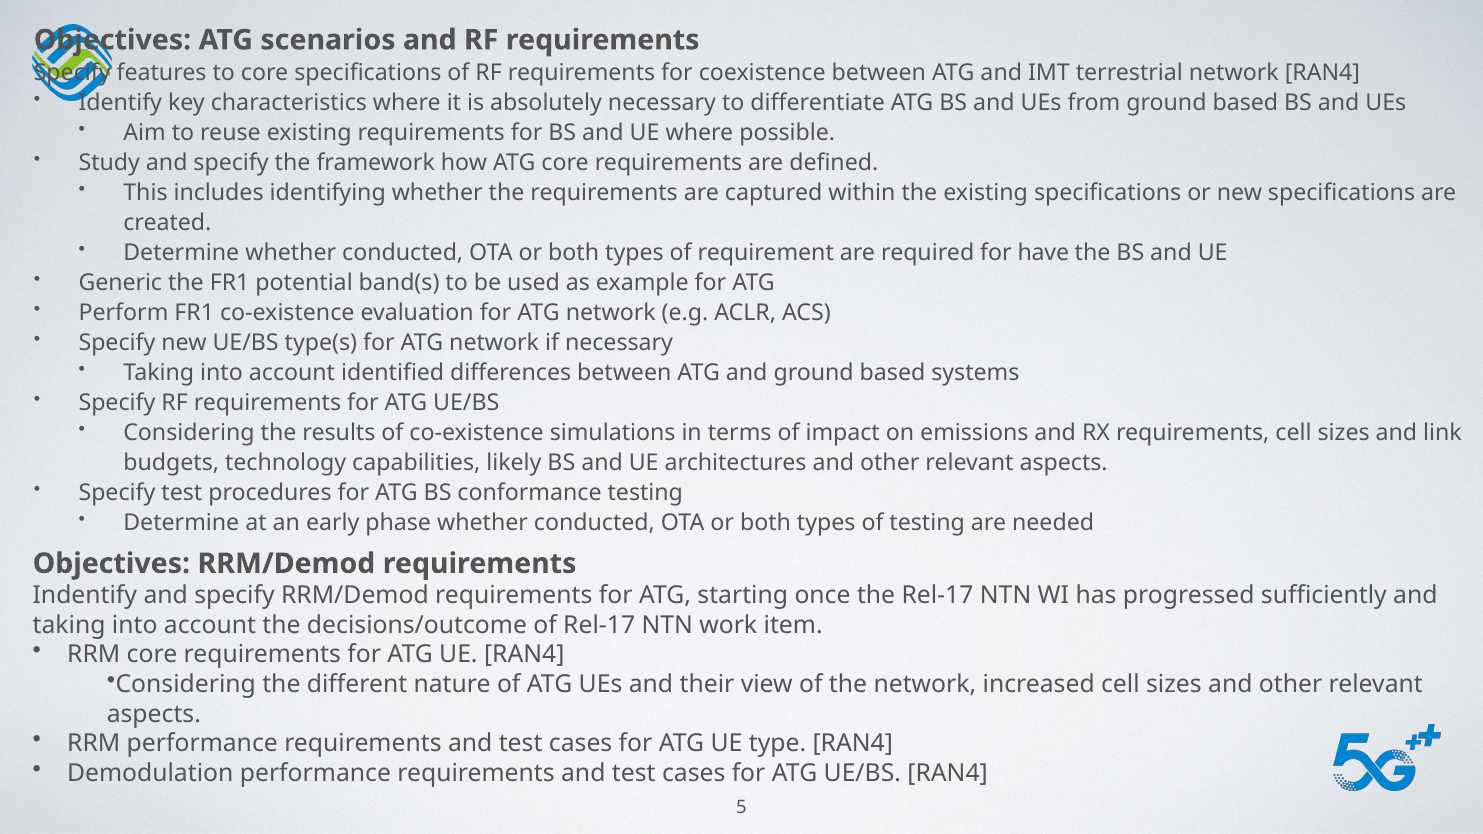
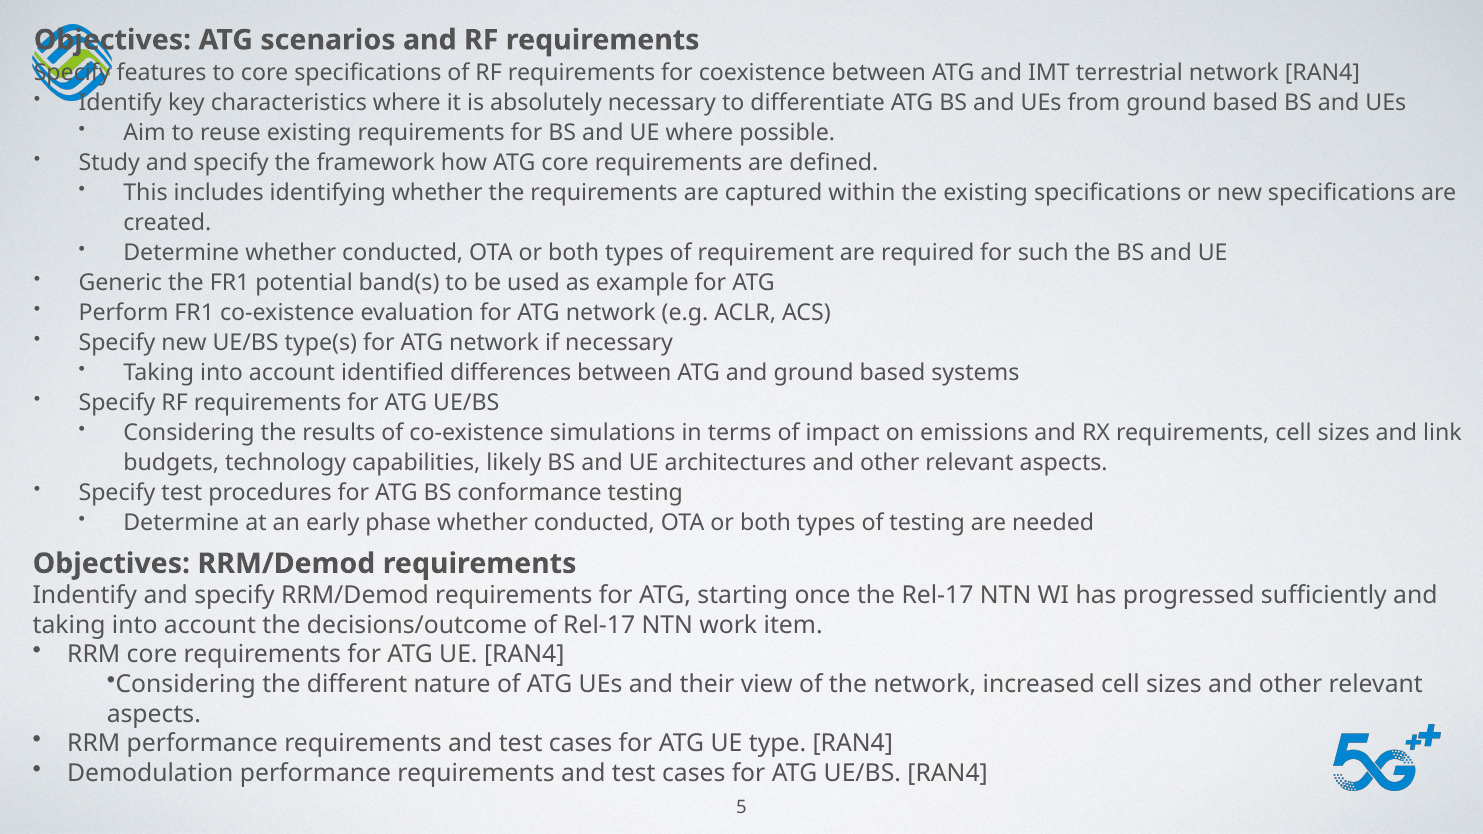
have: have -> such (1043, 253)
